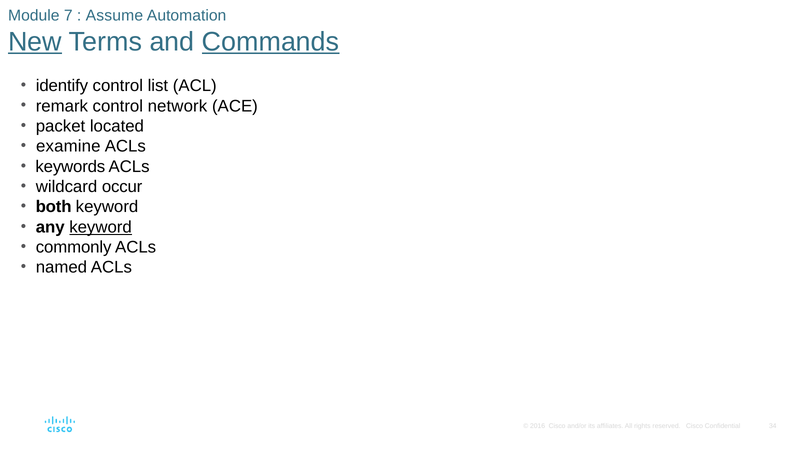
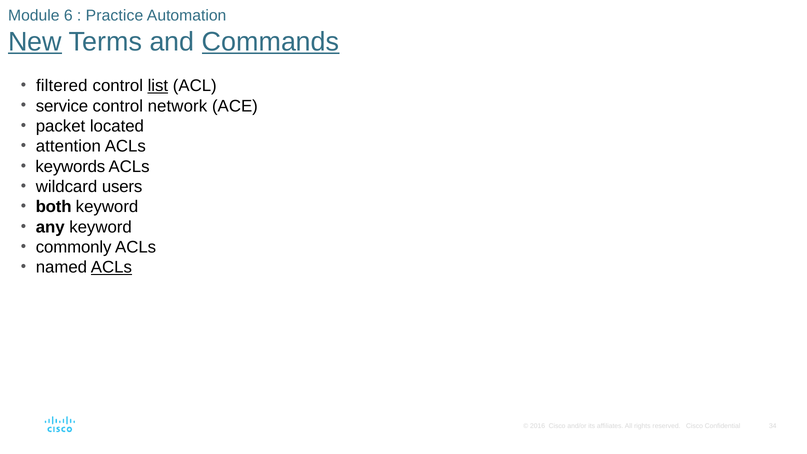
7: 7 -> 6 (68, 15)
Assume: Assume -> Practice (114, 15)
identify: identify -> filtered (62, 86)
list underline: none -> present (158, 86)
remark: remark -> service (62, 106)
examine: examine -> attention (68, 146)
occur: occur -> users (122, 187)
keyword underline: present -> none (101, 227)
ACLs underline: none -> present (111, 267)
